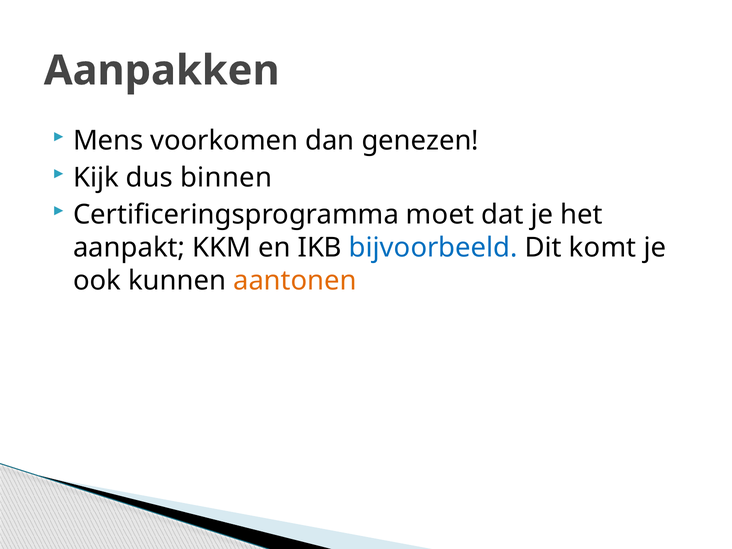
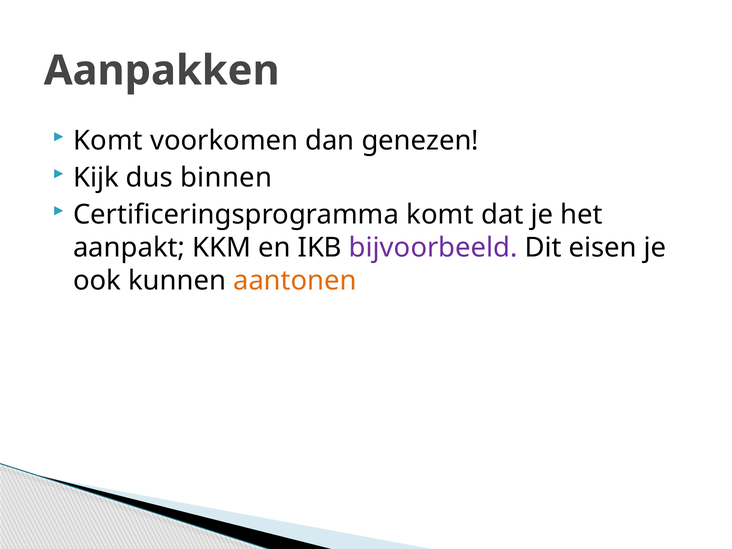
Mens: Mens -> Komt (108, 141)
Certificeringsprogramma moet: moet -> komt (440, 215)
bijvoorbeeld colour: blue -> purple (433, 248)
komt: komt -> eisen (603, 248)
